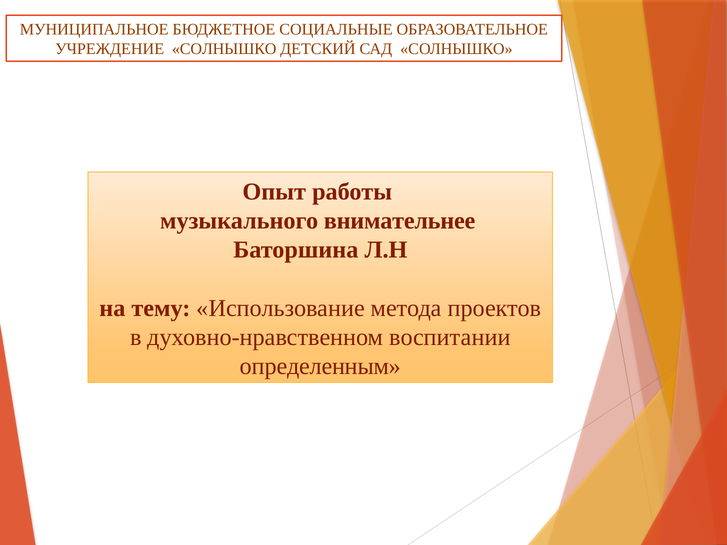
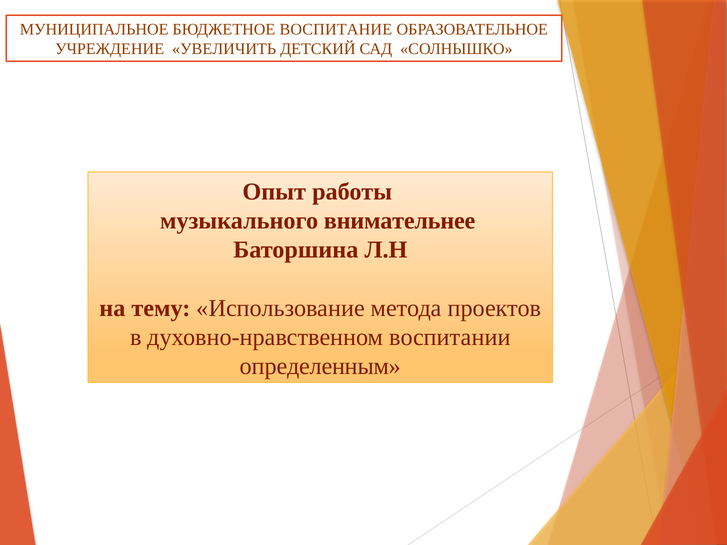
СОЦИАЛЬНЫЕ: СОЦИАЛЬНЫЕ -> ВОСПИТАНИЕ (336, 30)
УЧРЕЖДЕНИЕ СОЛНЫШКО: СОЛНЫШКО -> УВЕЛИЧИТЬ (224, 49)
